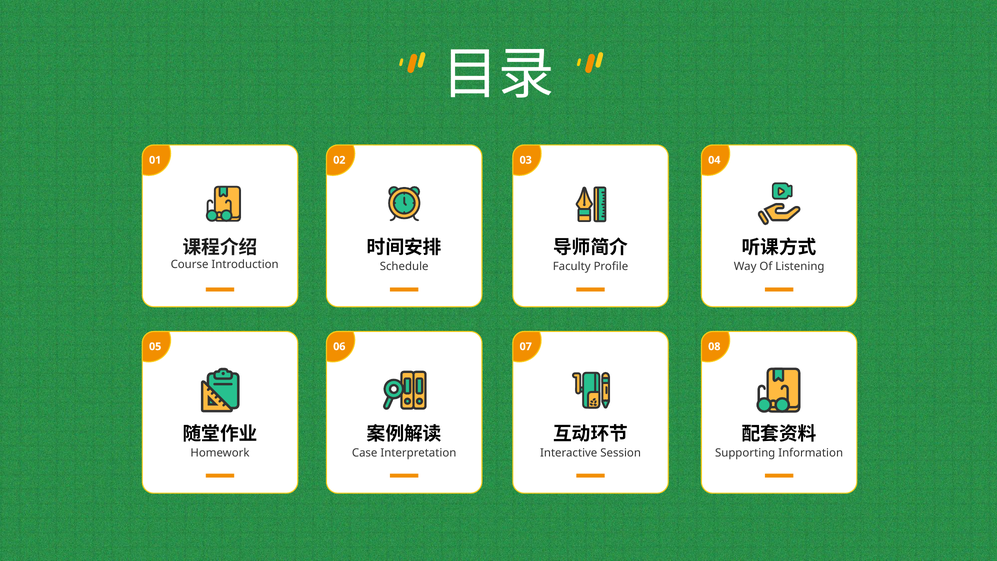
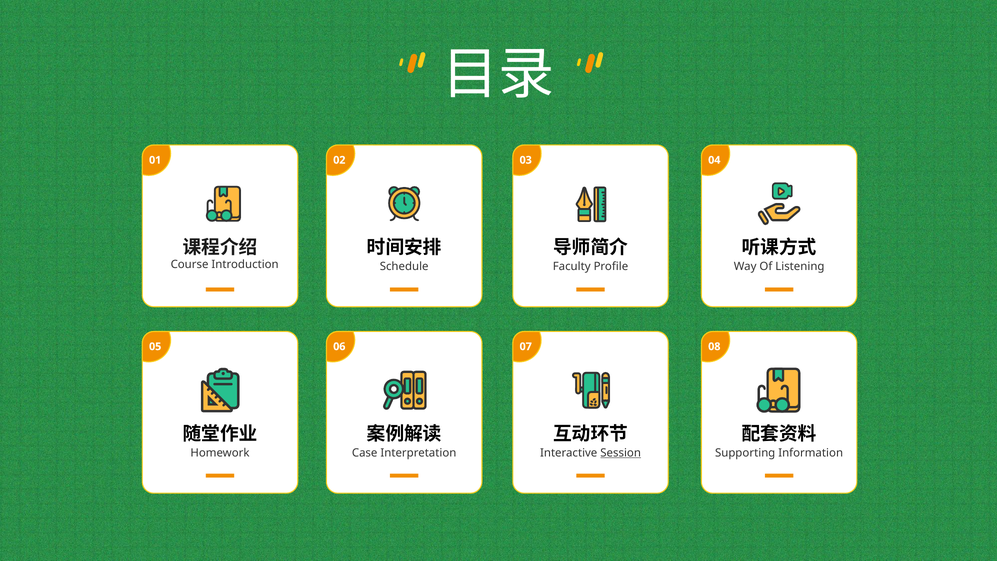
Session underline: none -> present (621, 453)
